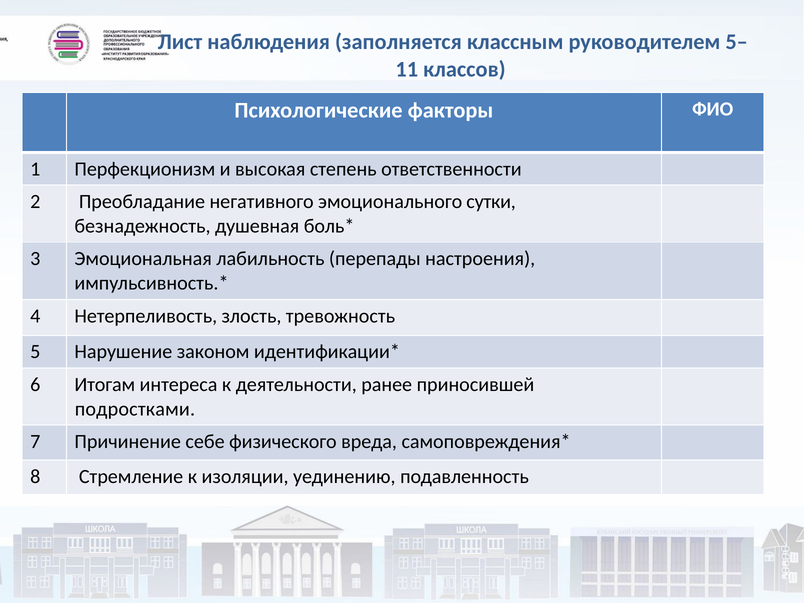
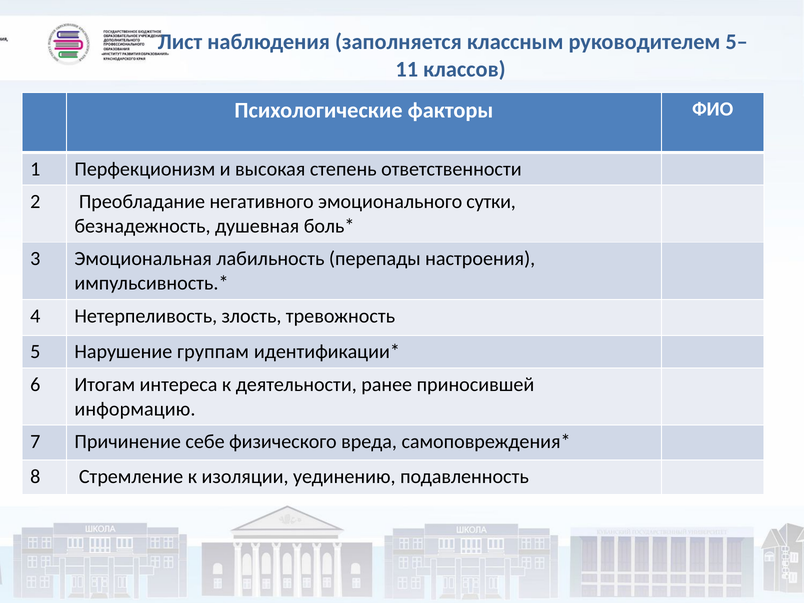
законом: законом -> группам (213, 352)
подростками: подростками -> информацию (135, 409)
